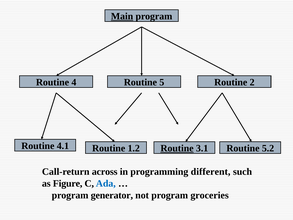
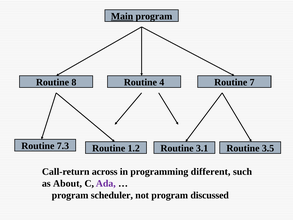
4: 4 -> 8 (74, 82)
5: 5 -> 4 (162, 82)
2: 2 -> 7 (252, 82)
4.1: 4.1 -> 7.3 (63, 146)
Routine underline: present -> none (177, 148)
5.2: 5.2 -> 3.5 (268, 148)
Figure: Figure -> About (68, 183)
Ada colour: blue -> purple (106, 183)
generator: generator -> scheduler (112, 195)
groceries: groceries -> discussed (210, 195)
